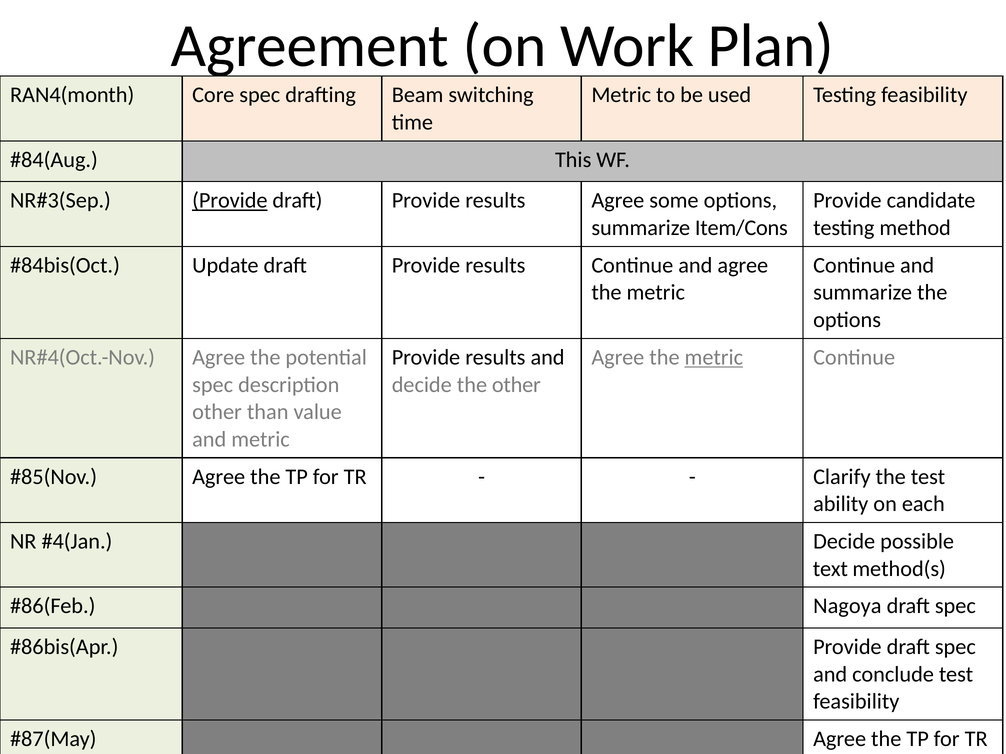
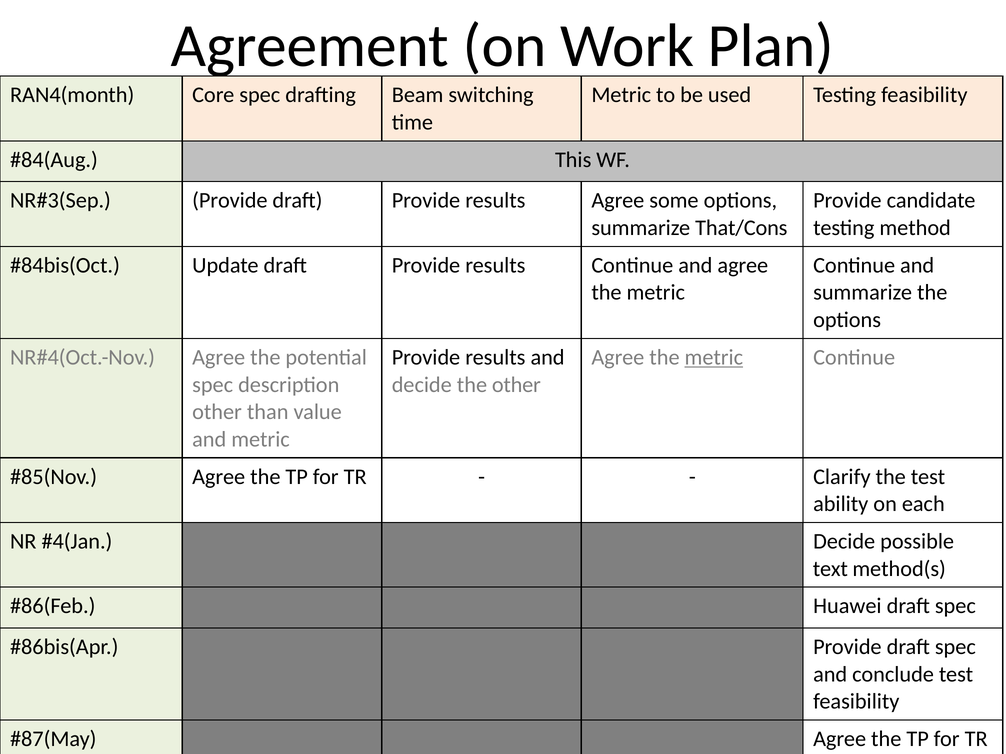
Provide underline: present -> none (230, 201)
Item/Cons: Item/Cons -> That/Cons (741, 228)
Nagoya: Nagoya -> Huawei (847, 606)
